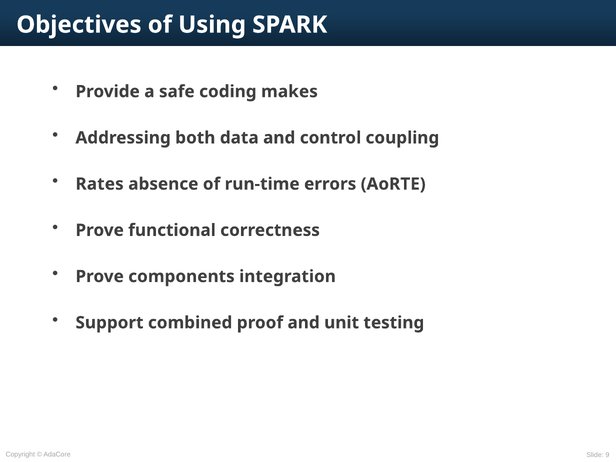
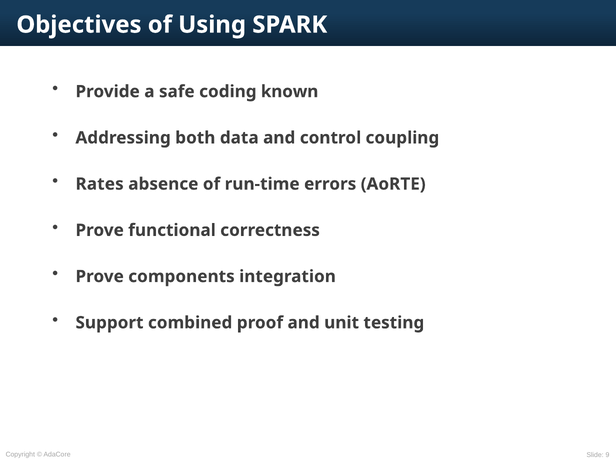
makes: makes -> known (290, 92)
